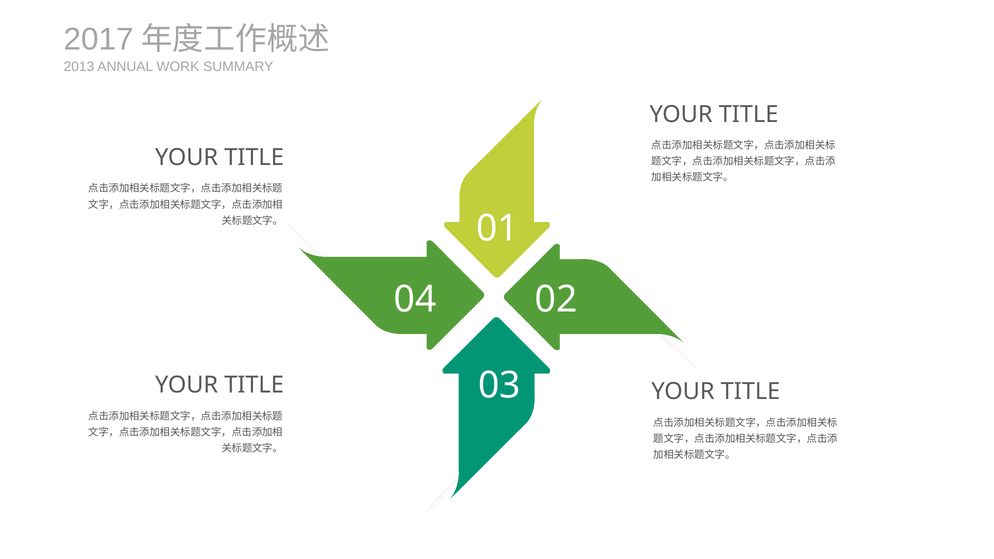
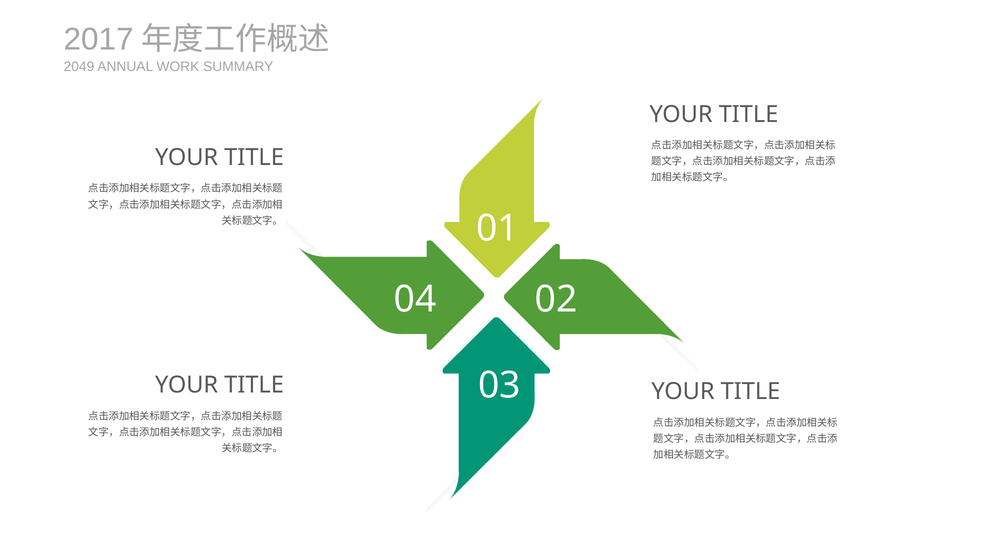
2013: 2013 -> 2049 (79, 67)
